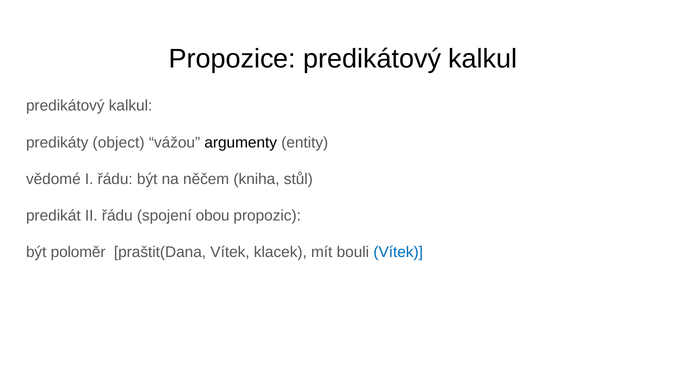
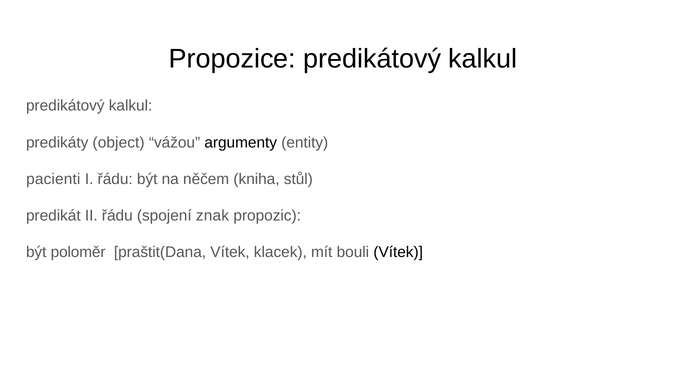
vědomé: vědomé -> pacienti (53, 179)
obou: obou -> znak (212, 216)
Vítek colour: blue -> black (398, 253)
